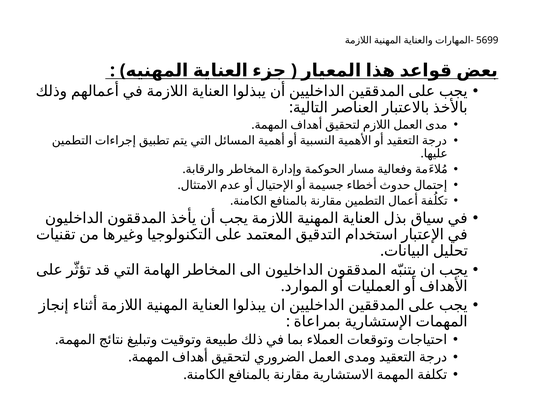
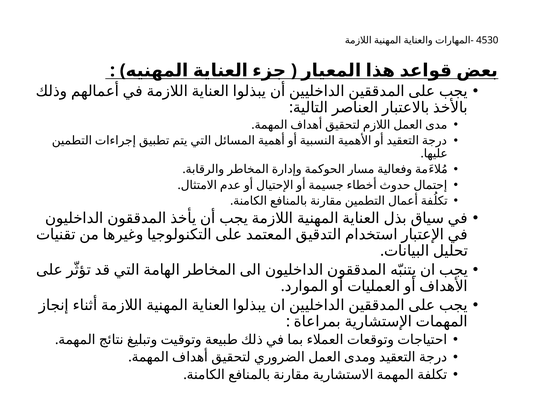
5699: 5699 -> 4530 (487, 40)
